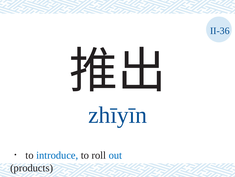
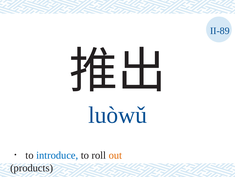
II-36: II-36 -> II-89 (220, 31)
zhīyīn: zhīyīn -> luòwǔ (118, 115)
out colour: blue -> orange (115, 155)
